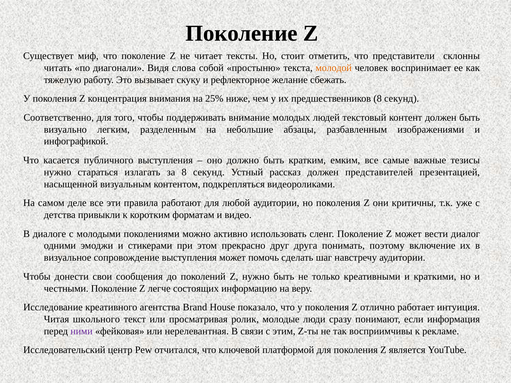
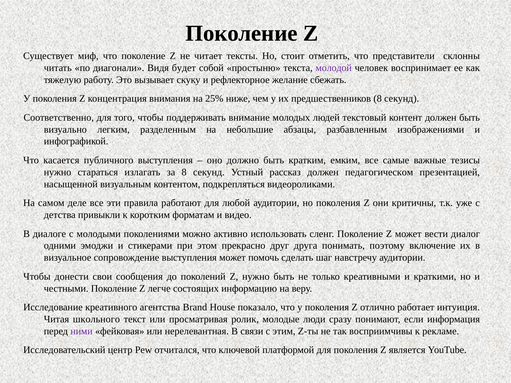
слова: слова -> будет (184, 68)
молодой colour: orange -> purple (334, 68)
представителей: представителей -> педагогическом (379, 172)
